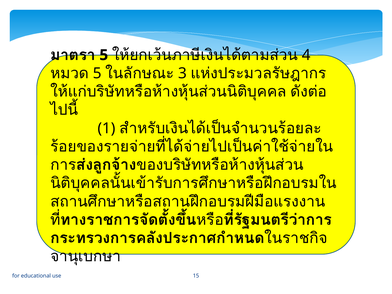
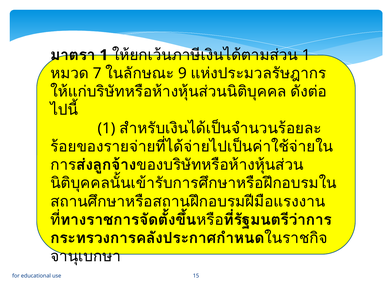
5: 5 -> 1 (104, 55)
4: 4 -> 1 (306, 55)
5: 5 -> 7 (97, 73)
3: 3 -> 9 (182, 73)
